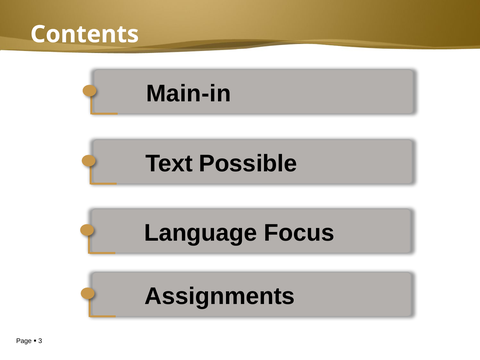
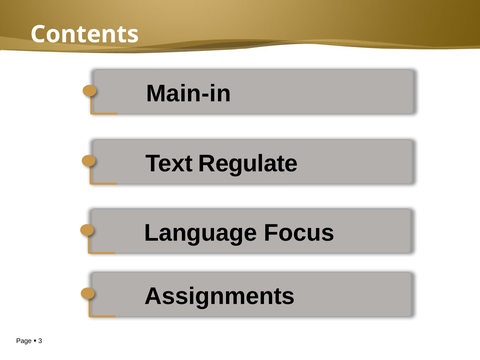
Possible: Possible -> Regulate (248, 164)
